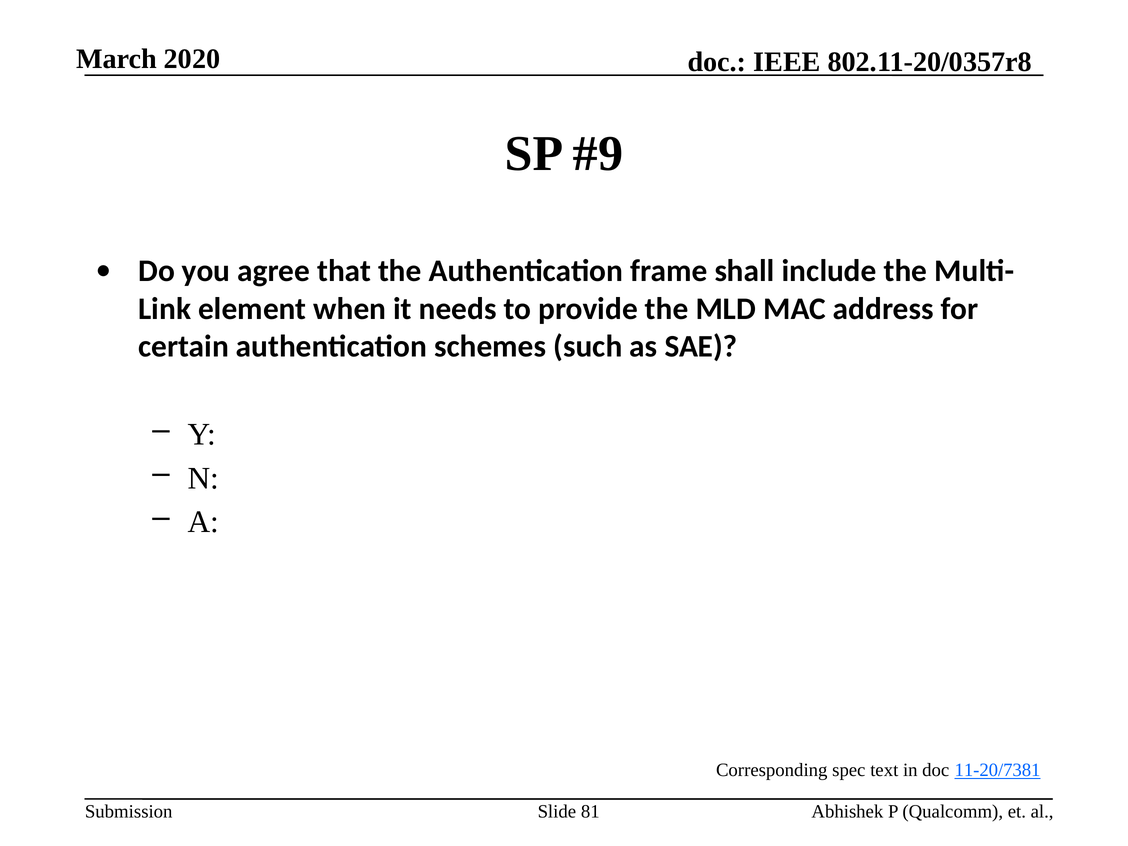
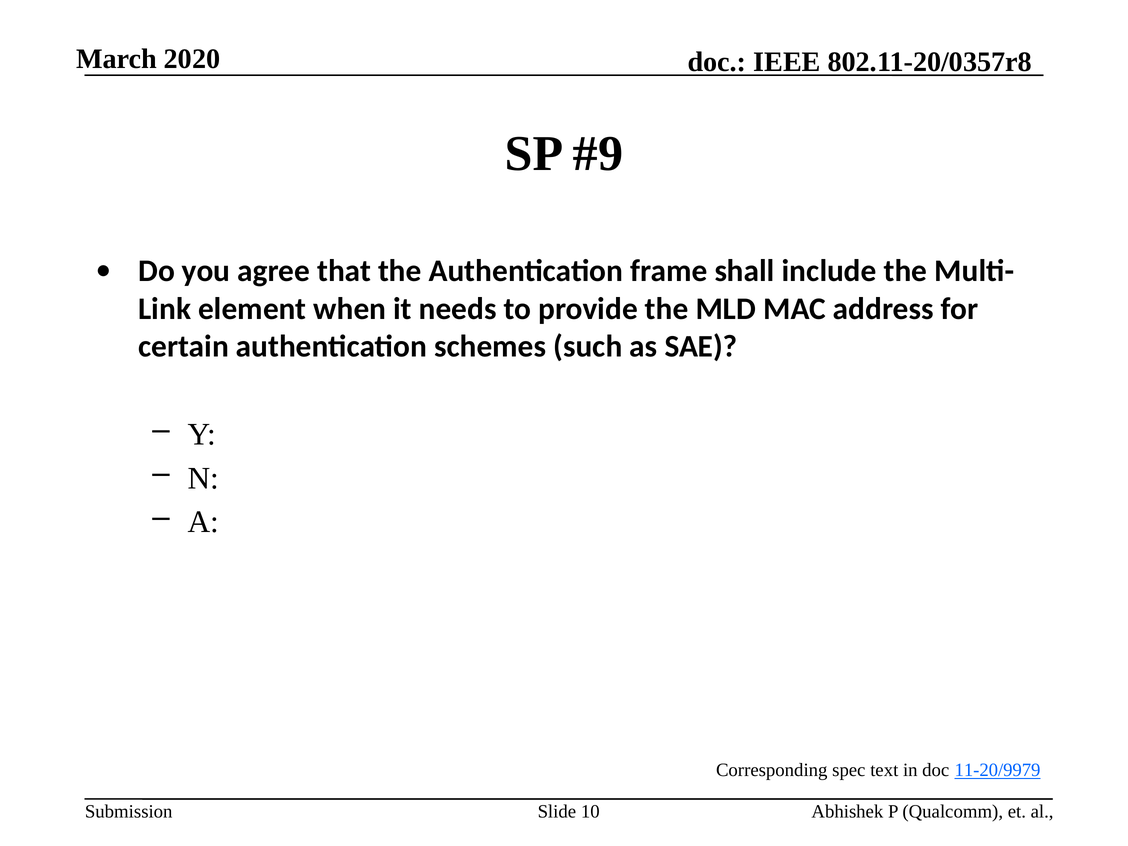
11-20/7381: 11-20/7381 -> 11-20/9979 (998, 770)
81: 81 -> 10 (590, 811)
